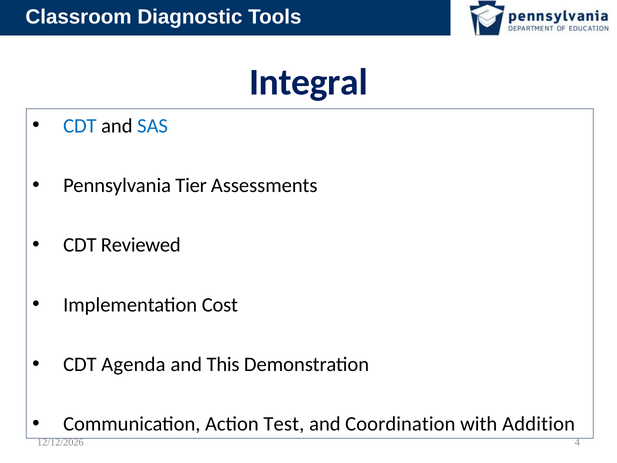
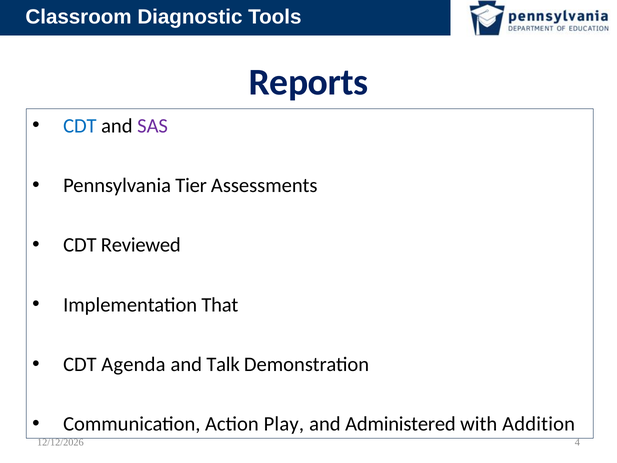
Integral: Integral -> Reports (309, 82)
SAS colour: blue -> purple (153, 126)
Cost: Cost -> That (220, 305)
This: This -> Talk (223, 364)
Test: Test -> Play (284, 424)
Coordination: Coordination -> Administered (400, 424)
